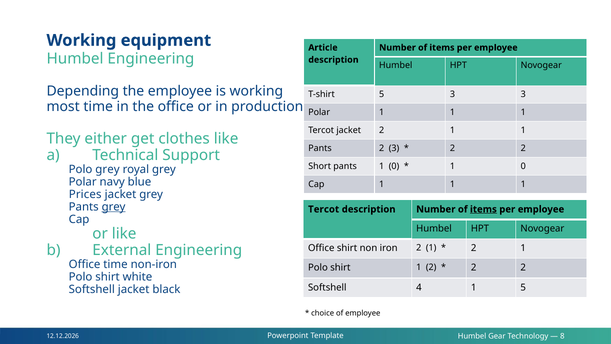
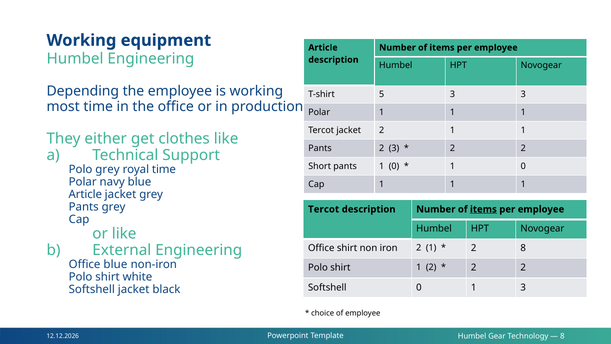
royal grey: grey -> time (164, 170)
Prices: Prices -> Article (85, 194)
grey underline: present -> none (114, 207)
1: 1 -> 8 (523, 248)
Office time: time -> blue (115, 264)
Softshell 4: 4 -> 0 (419, 287)
1 5: 5 -> 3 (523, 287)
